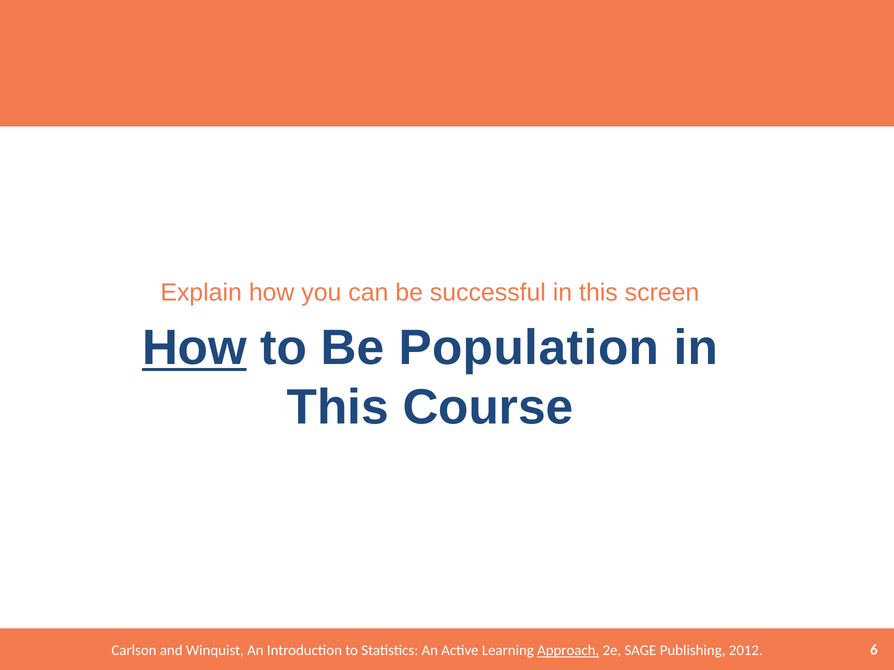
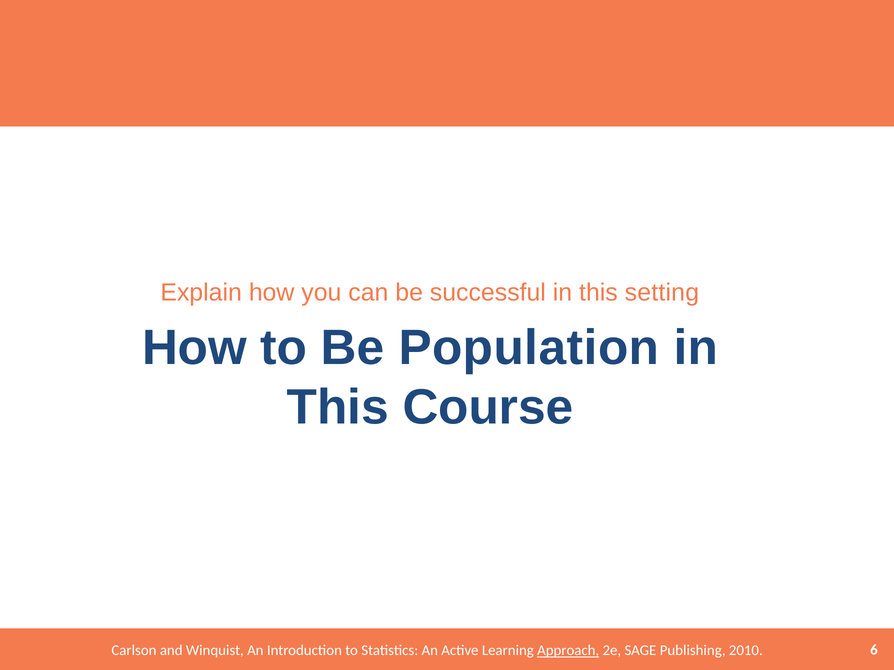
screen: screen -> setting (662, 293)
How underline: present -> none (194, 348)
2012: 2012 -> 2010 (746, 651)
